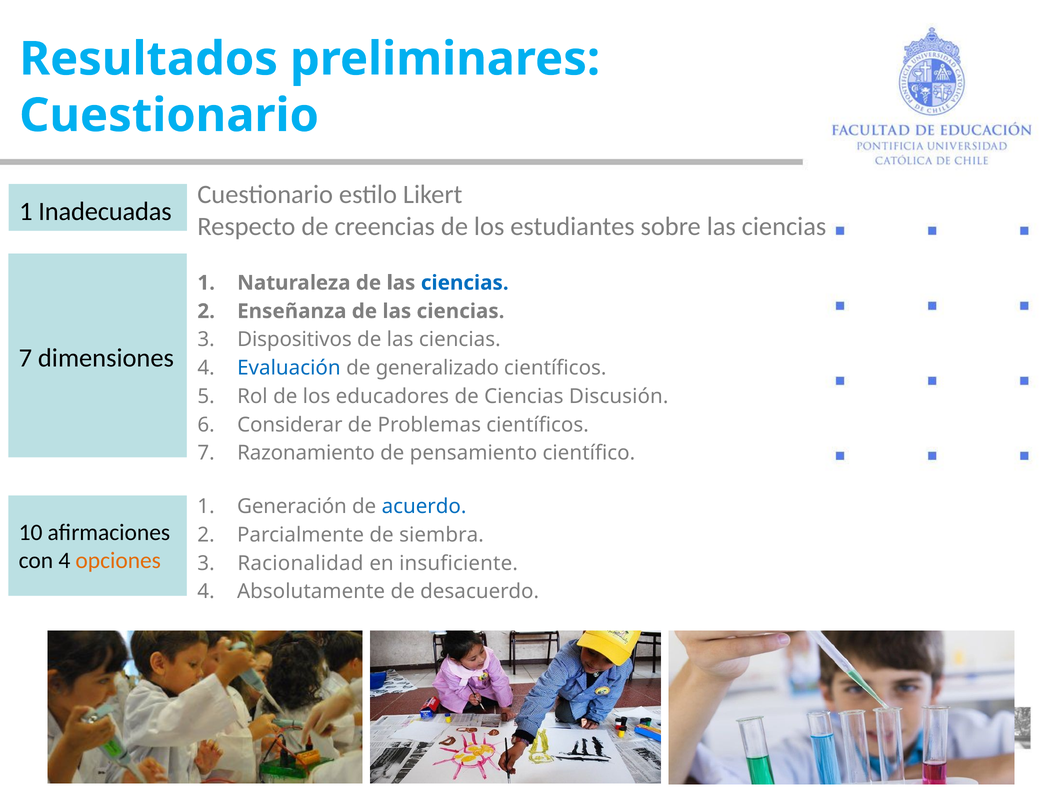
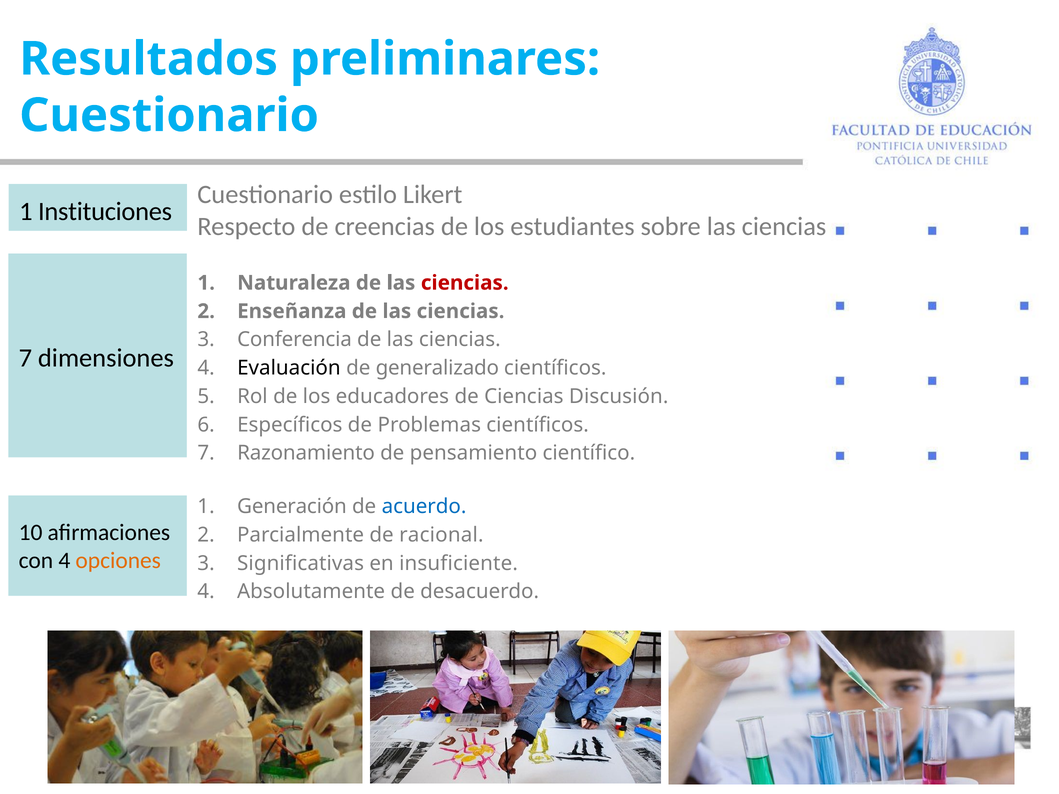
Inadecuadas: Inadecuadas -> Instituciones (105, 212)
ciencias colour: blue -> red (465, 283)
Dispositivos: Dispositivos -> Conferencia (294, 340)
Evaluación colour: blue -> black (289, 368)
Considerar: Considerar -> Específicos (290, 425)
siembra: siembra -> racional (441, 535)
Racionalidad: Racionalidad -> Significativas (301, 563)
